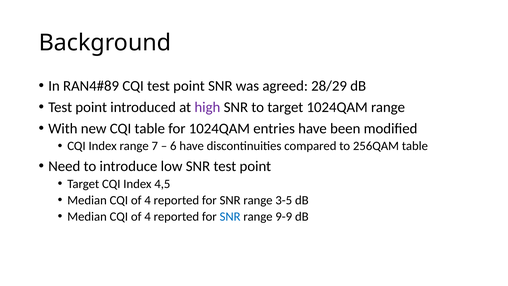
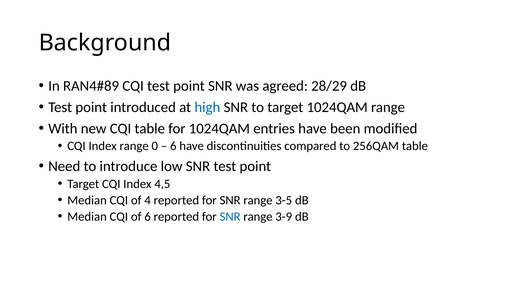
high colour: purple -> blue (207, 107)
7: 7 -> 0 (155, 146)
4: 4 -> 6 (148, 216)
9-9: 9-9 -> 3-9 (284, 216)
